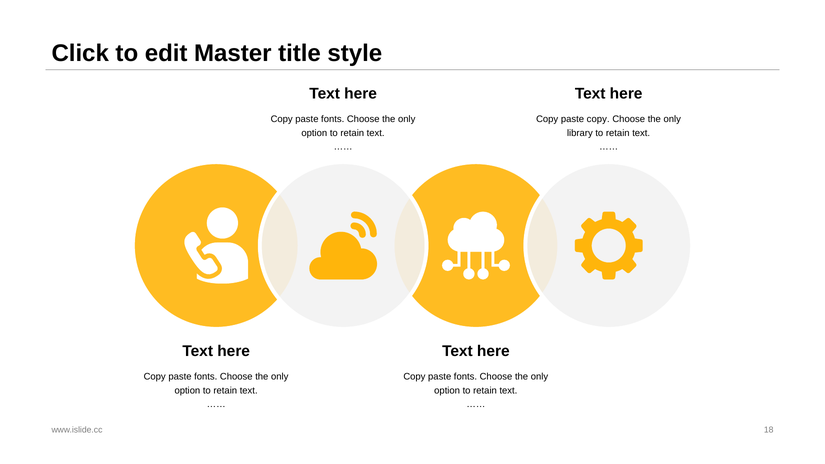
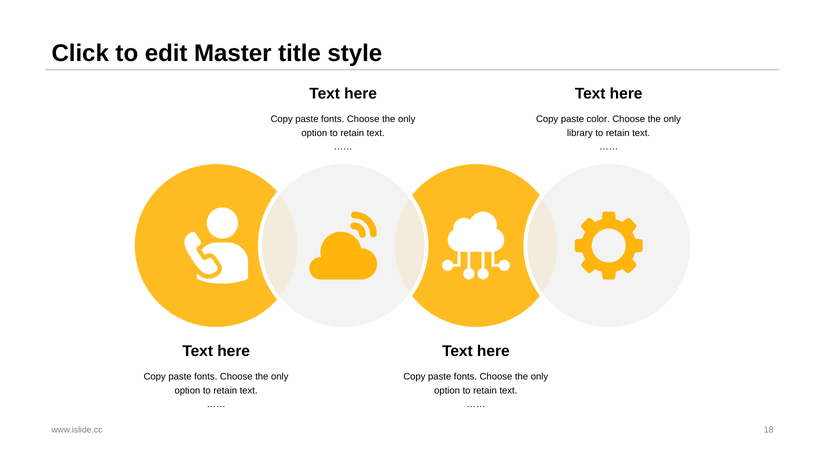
paste copy: copy -> color (598, 119)
